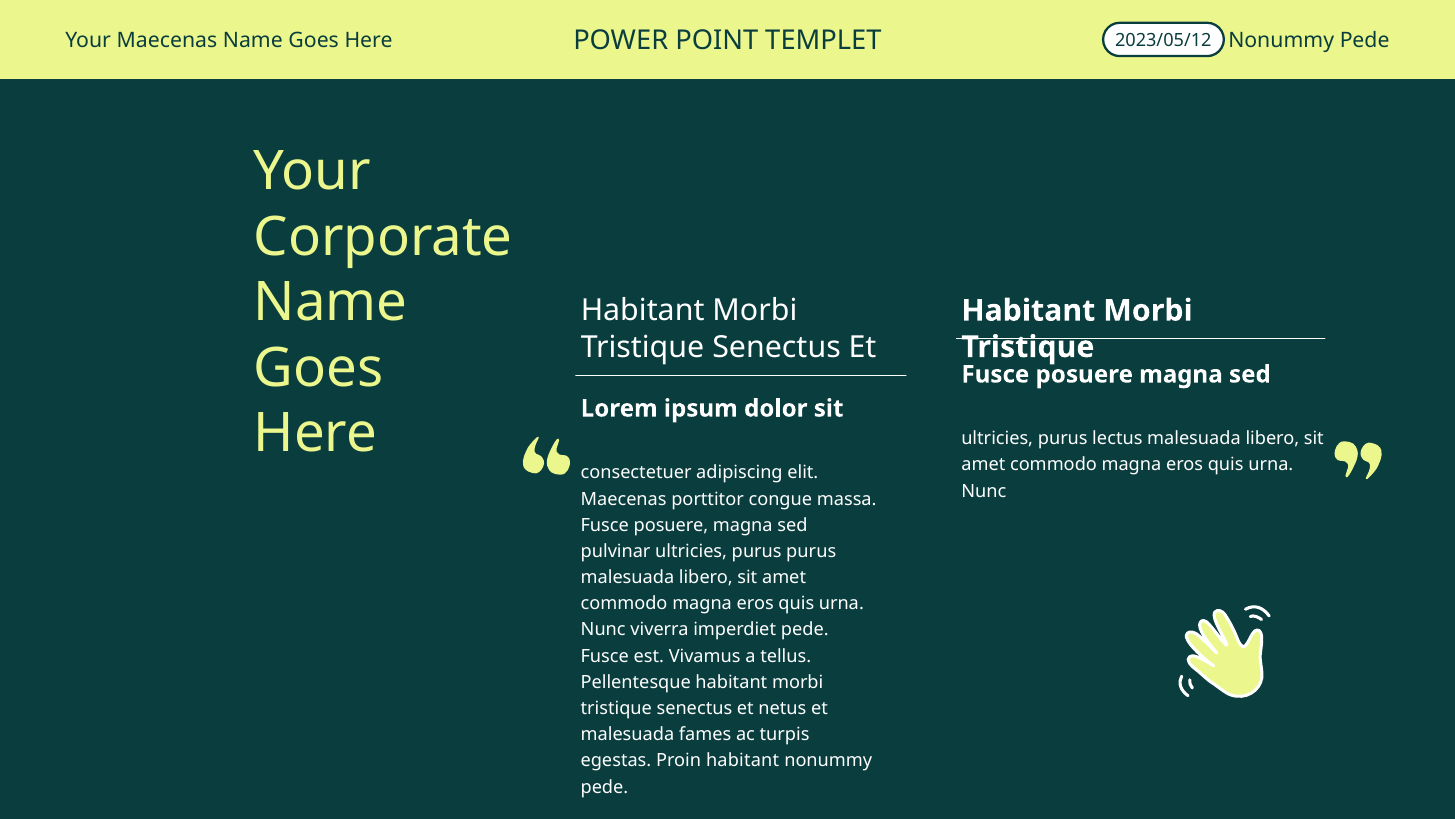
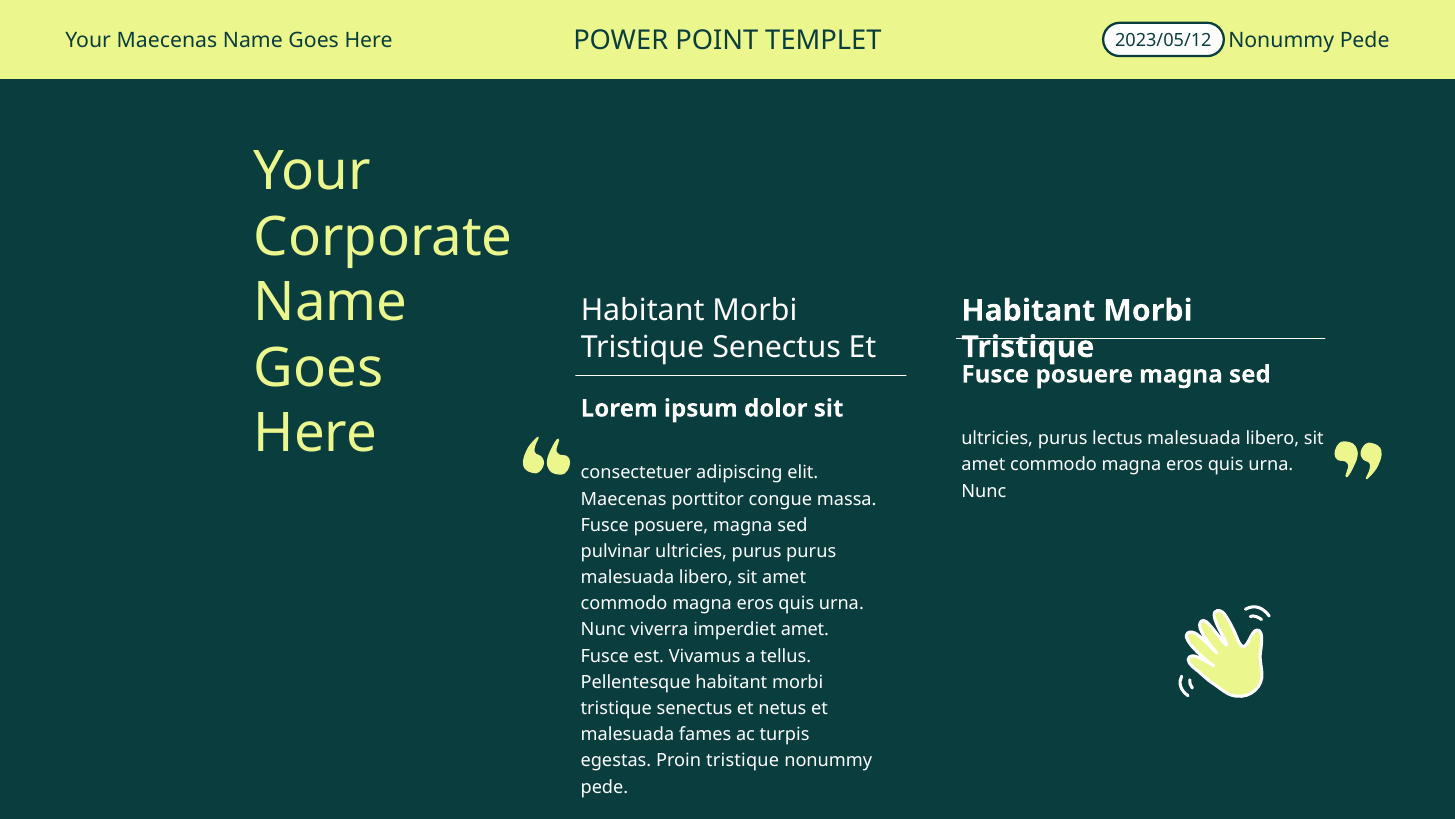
imperdiet pede: pede -> amet (805, 629)
Proin habitant: habitant -> tristique (743, 760)
